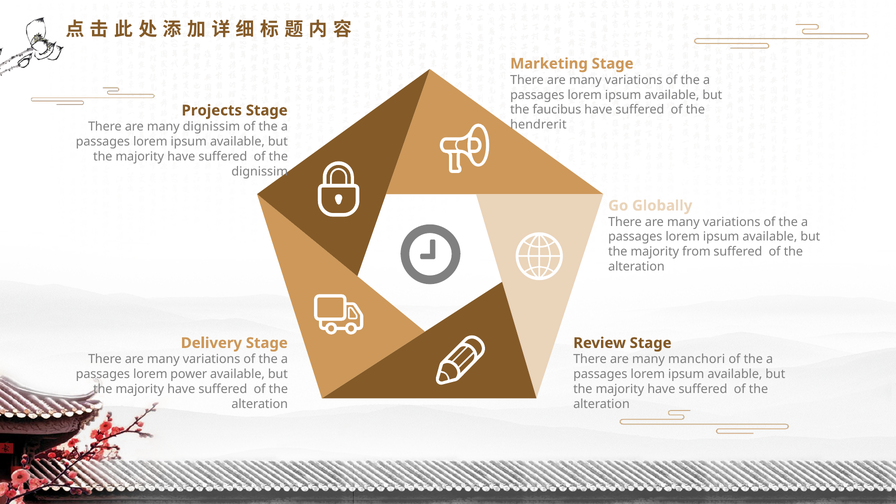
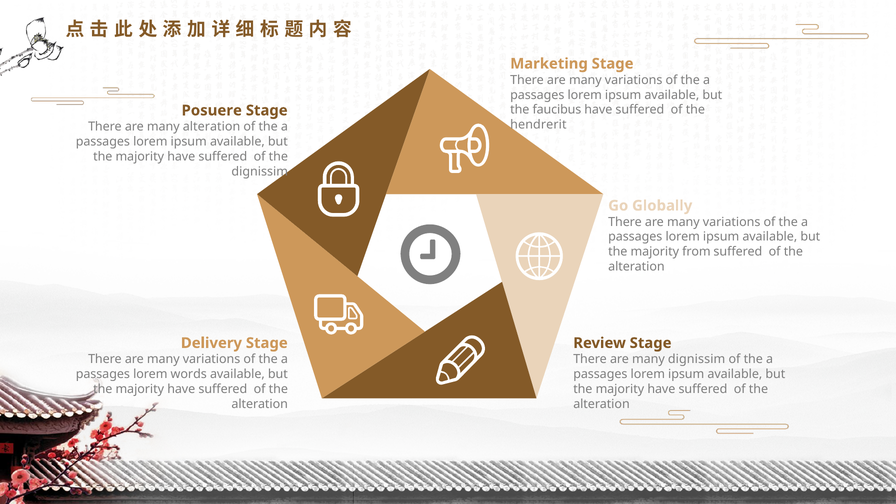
Projects: Projects -> Posuere (212, 110)
many dignissim: dignissim -> alteration (212, 127)
many manchori: manchori -> dignissim (697, 359)
power: power -> words (189, 374)
